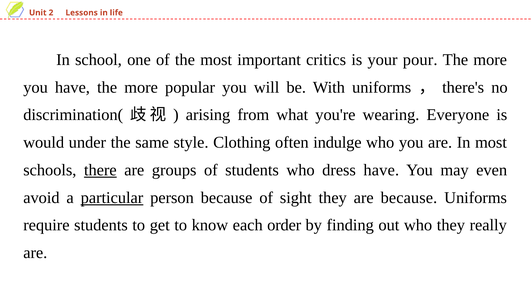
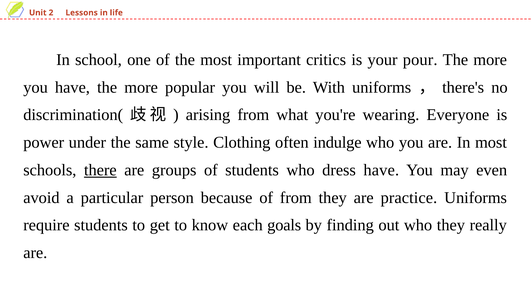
would: would -> power (44, 142)
particular underline: present -> none (112, 197)
of sight: sight -> from (296, 197)
are because: because -> practice (409, 197)
order: order -> goals (284, 225)
